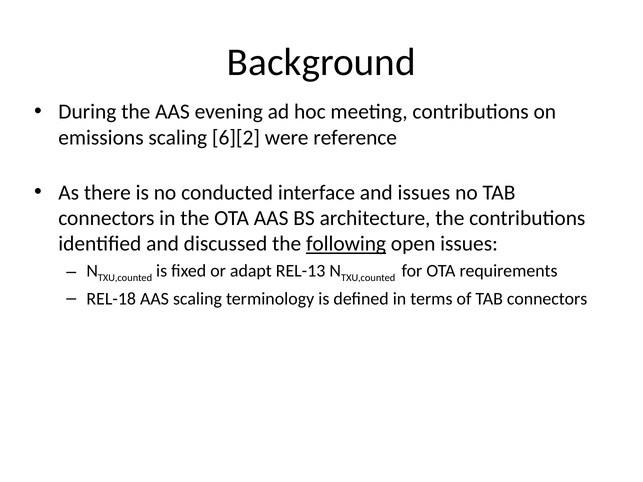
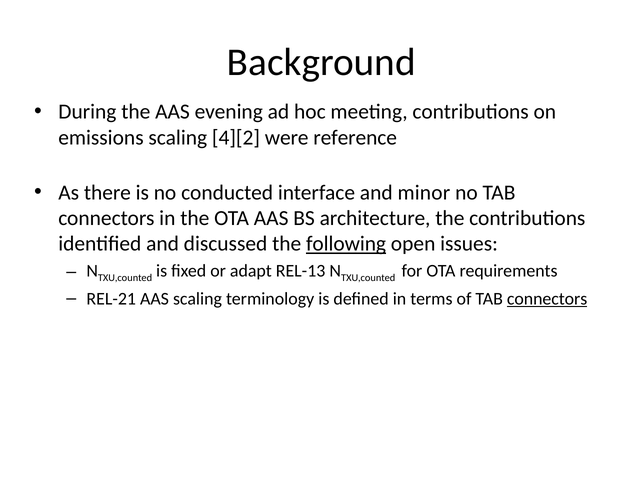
6][2: 6][2 -> 4][2 (236, 138)
and issues: issues -> minor (424, 193)
REL-18: REL-18 -> REL-21 (111, 299)
connectors underline: none -> present (547, 299)
